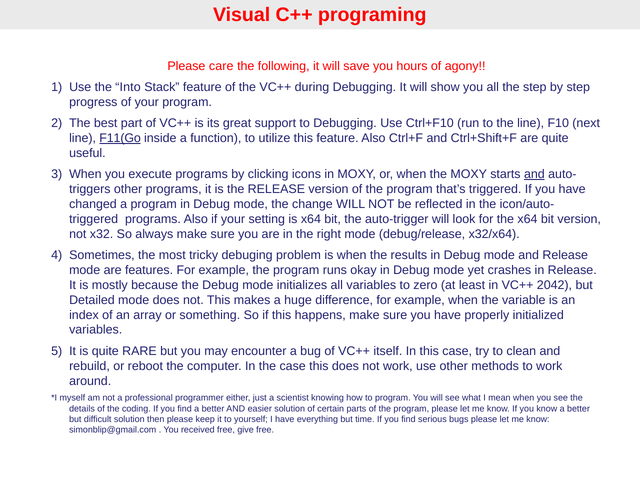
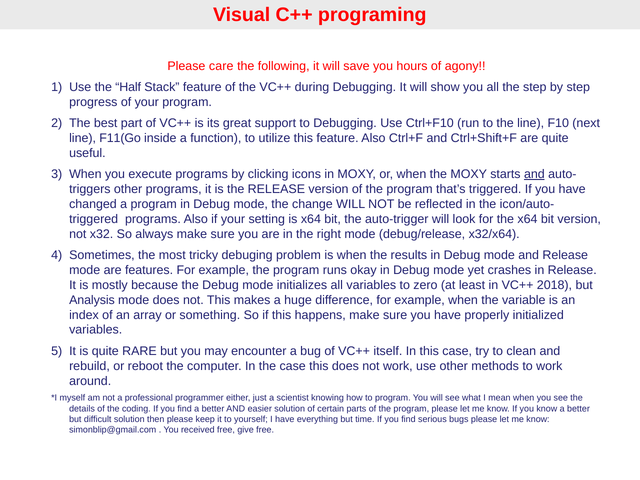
Into: Into -> Half (128, 87)
F11(Go underline: present -> none (120, 138)
2042: 2042 -> 2018 (554, 285)
Detailed: Detailed -> Analysis (92, 300)
